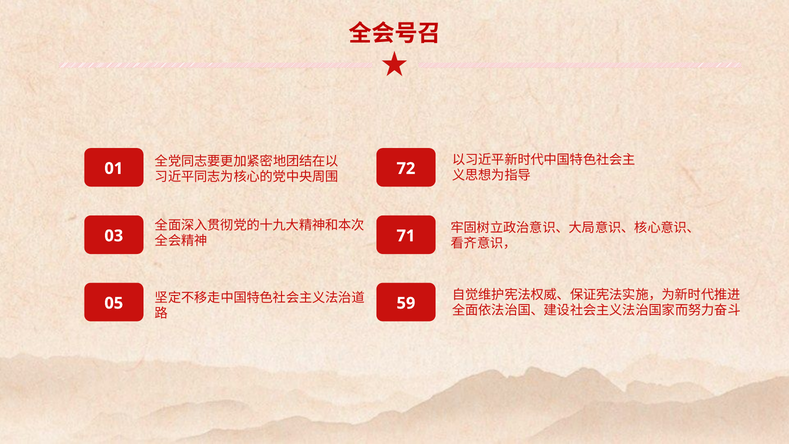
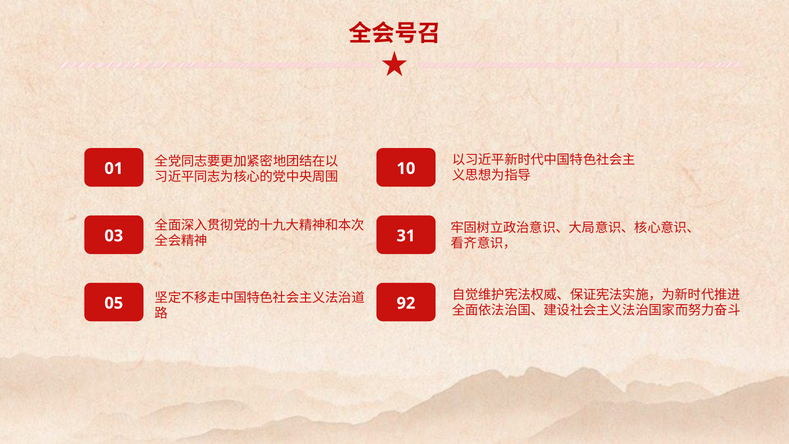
72: 72 -> 10 (406, 168)
71: 71 -> 31 (406, 236)
59: 59 -> 92 (406, 303)
